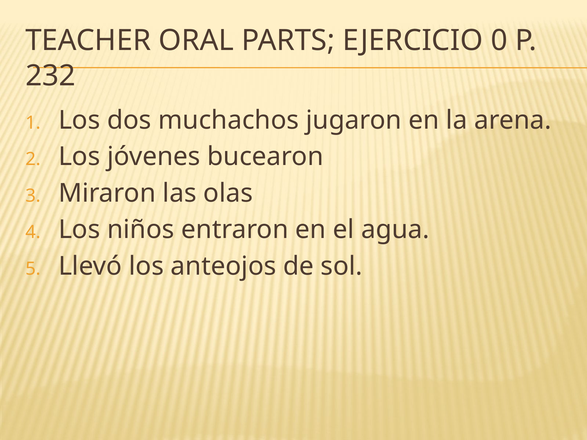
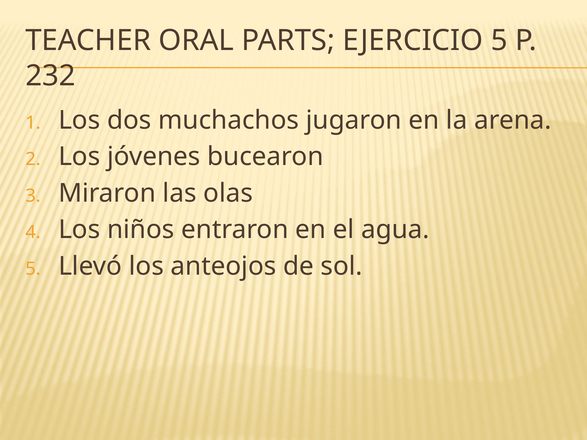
EJERCICIO 0: 0 -> 5 (499, 41)
